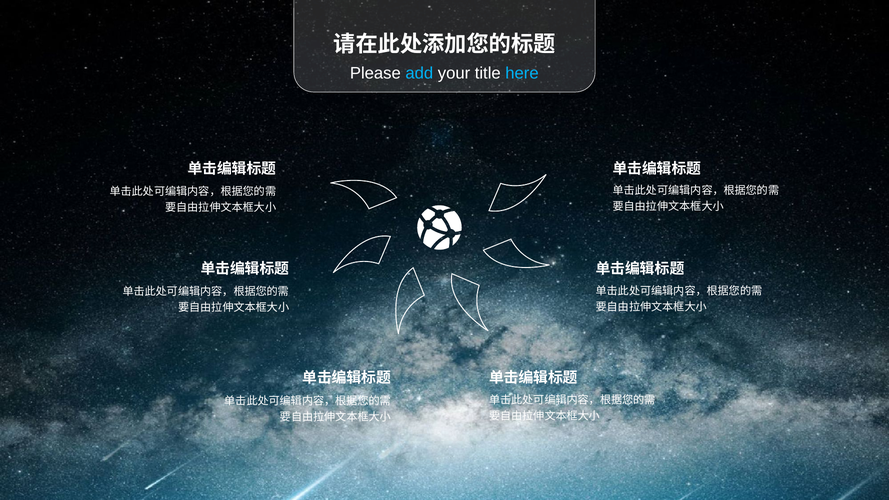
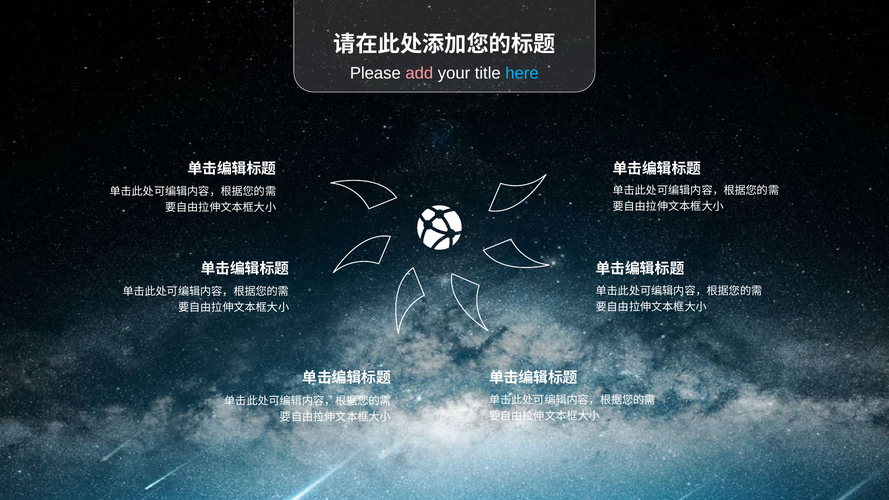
add colour: light blue -> pink (419, 73)
